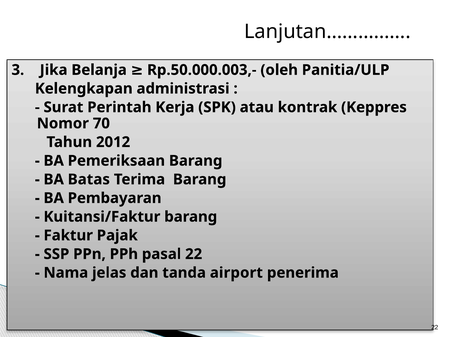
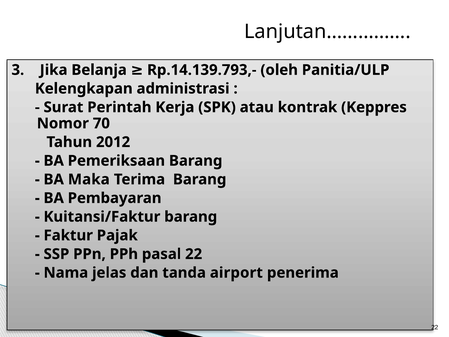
Rp.50.000.003,-: Rp.50.000.003,- -> Rp.14.139.793,- (202, 70)
Batas: Batas -> Maka (89, 179)
